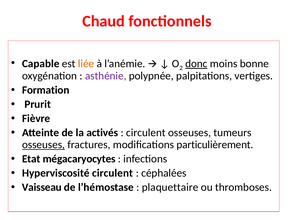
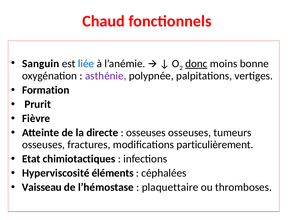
Capable: Capable -> Sanguin (41, 64)
liée colour: orange -> blue (86, 64)
activés: activés -> directe (102, 133)
circulent: circulent -> osseuses (146, 133)
osseuses underline: present -> none (43, 145)
mégacaryocytes: mégacaryocytes -> chimiotactiques (79, 159)
Hyperviscosité circulent: circulent -> éléments (113, 174)
